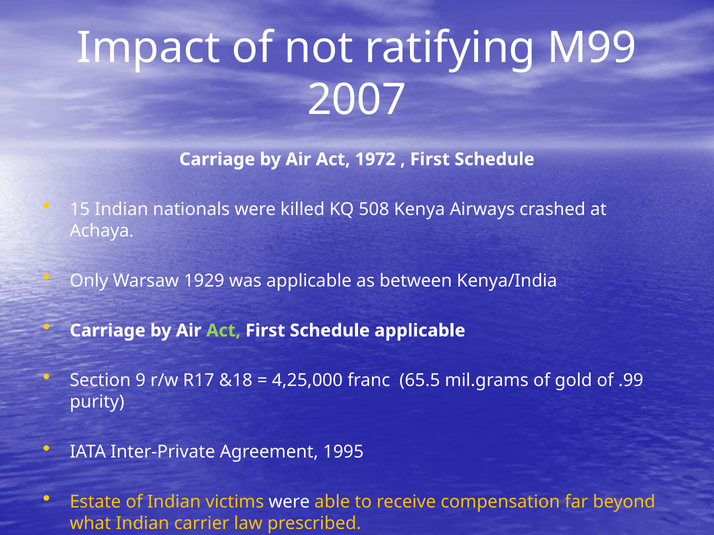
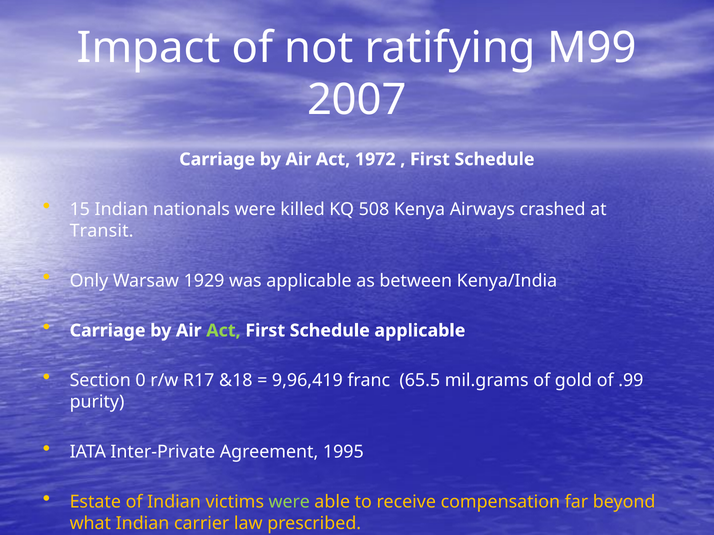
Achaya: Achaya -> Transit (102, 231)
9: 9 -> 0 (141, 381)
4,25,000: 4,25,000 -> 9,96,419 (307, 381)
were colour: white -> light green (289, 502)
